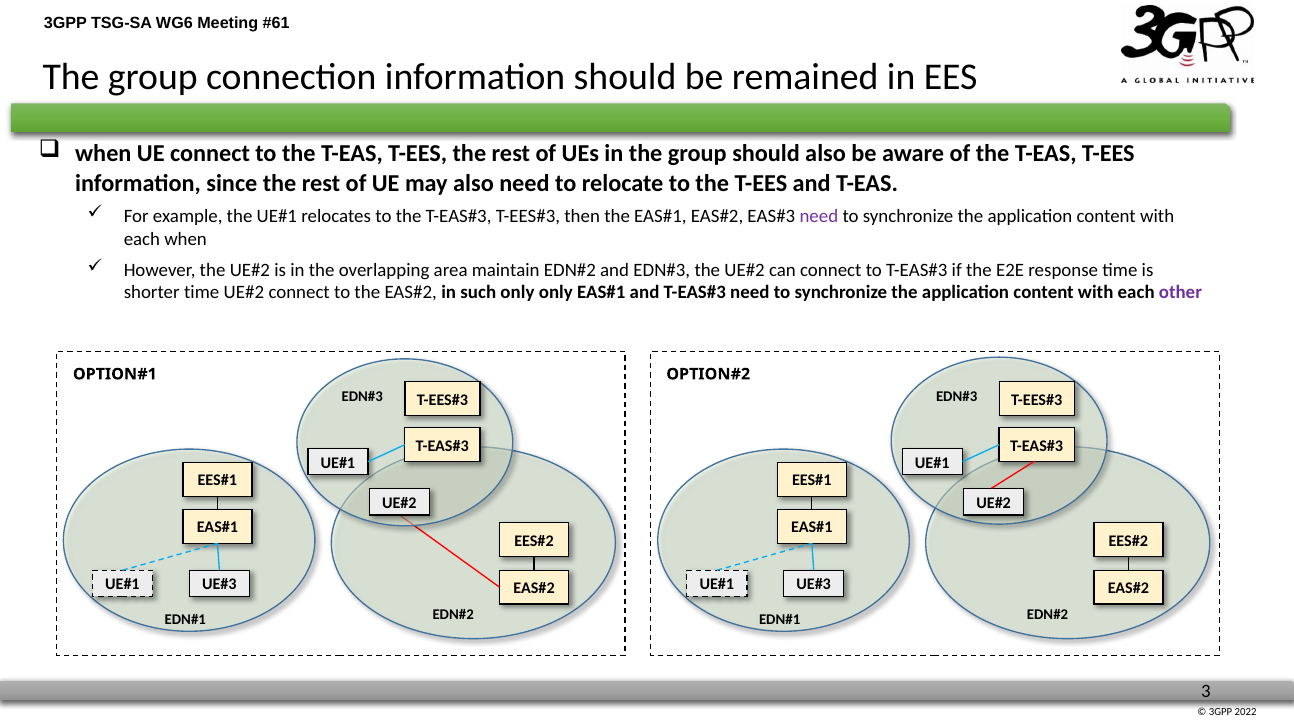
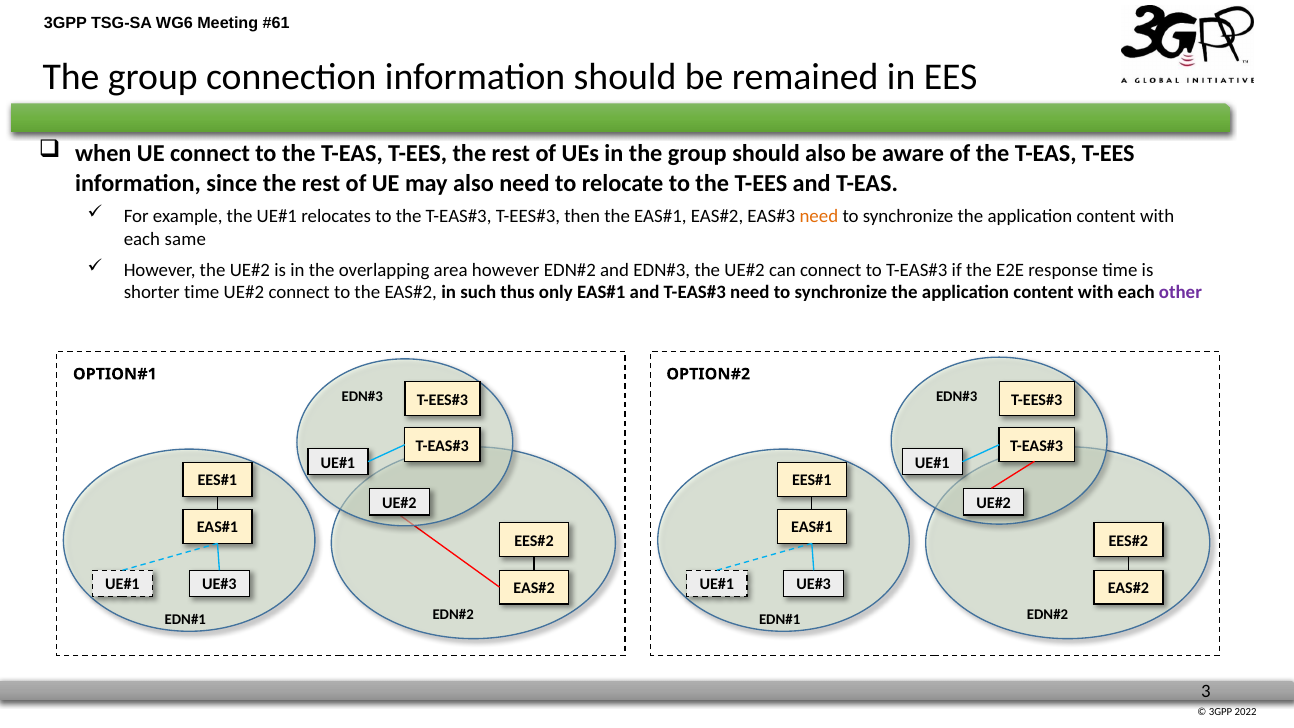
need colour: purple -> orange (819, 217)
each when: when -> same (185, 239)
area maintain: maintain -> however (506, 270)
such only: only -> thus (518, 293)
